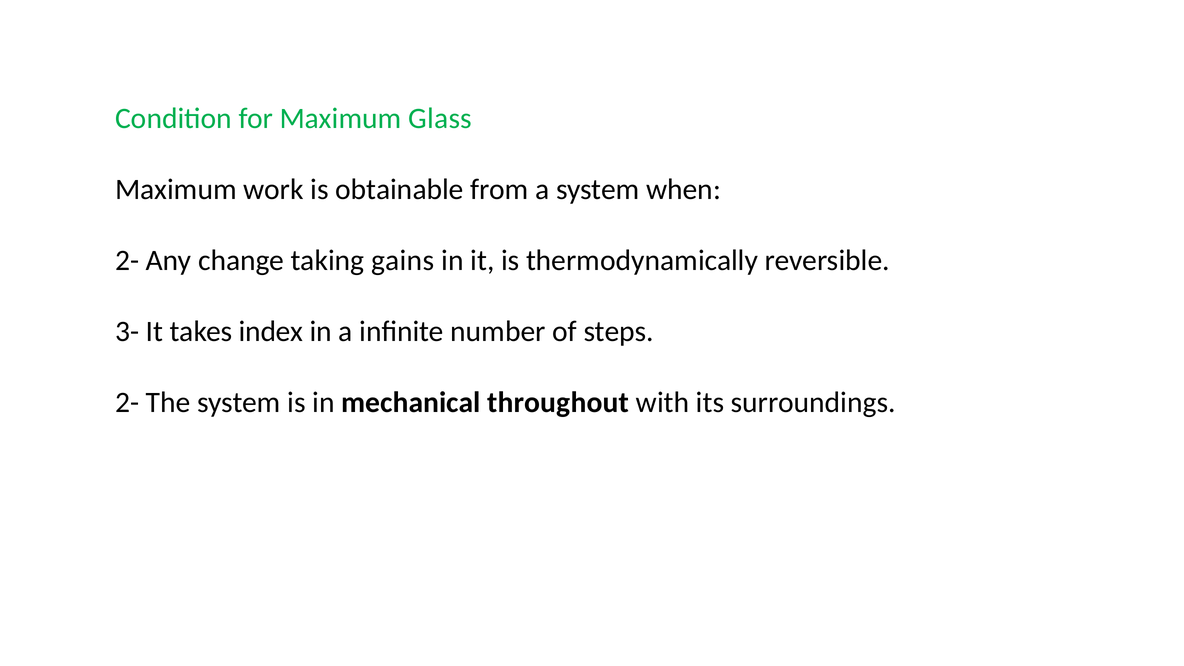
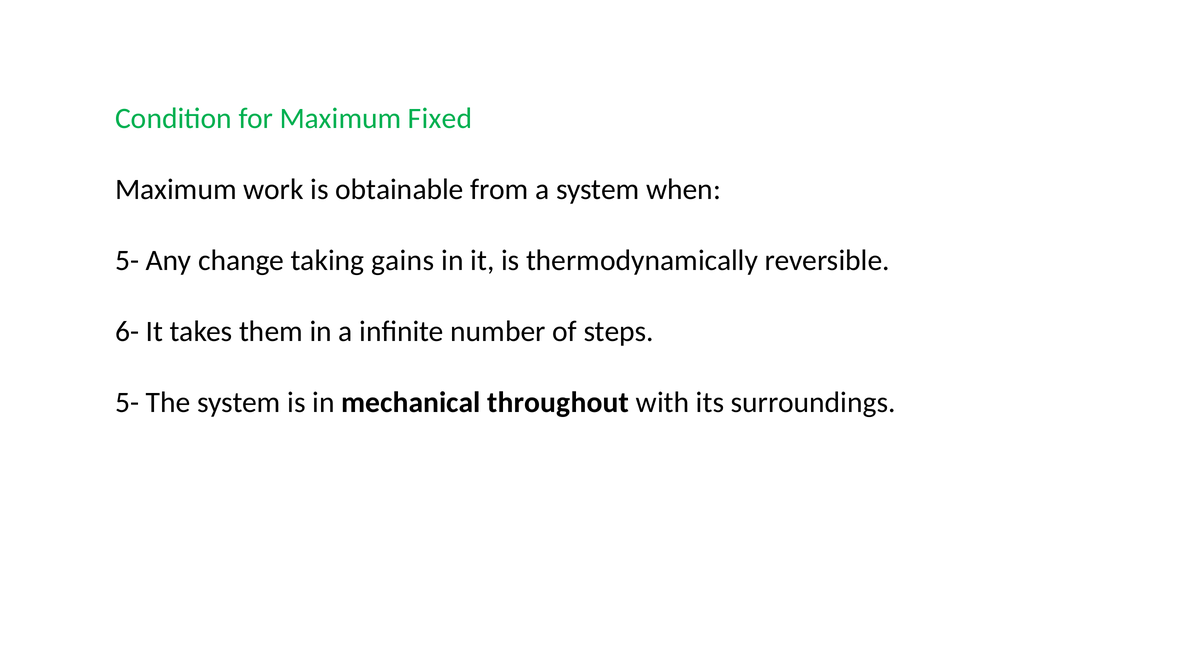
Glass: Glass -> Fixed (440, 119)
2-: 2- -> 5- (127, 261)
3-: 3- -> 6- (127, 332)
index: index -> them (271, 332)
2-: 2- -> 5- (127, 403)
